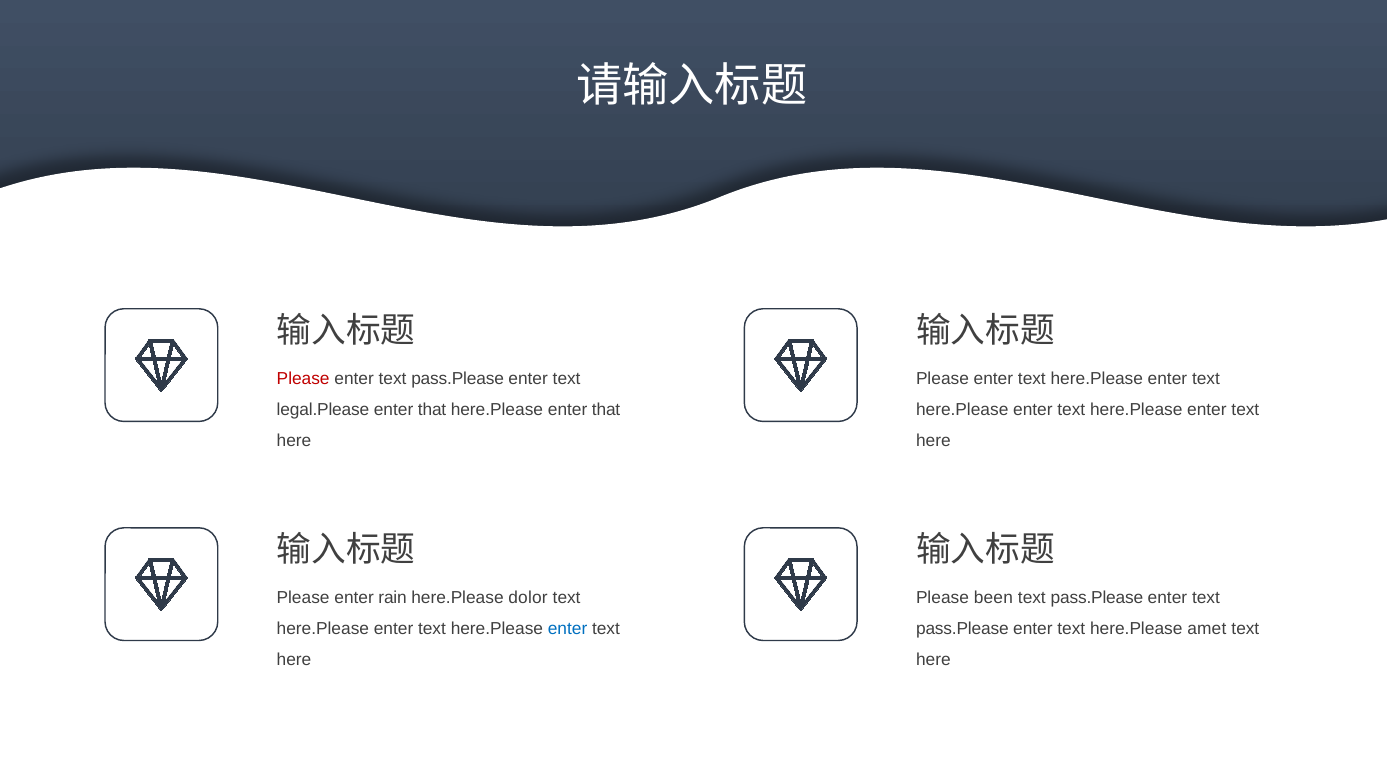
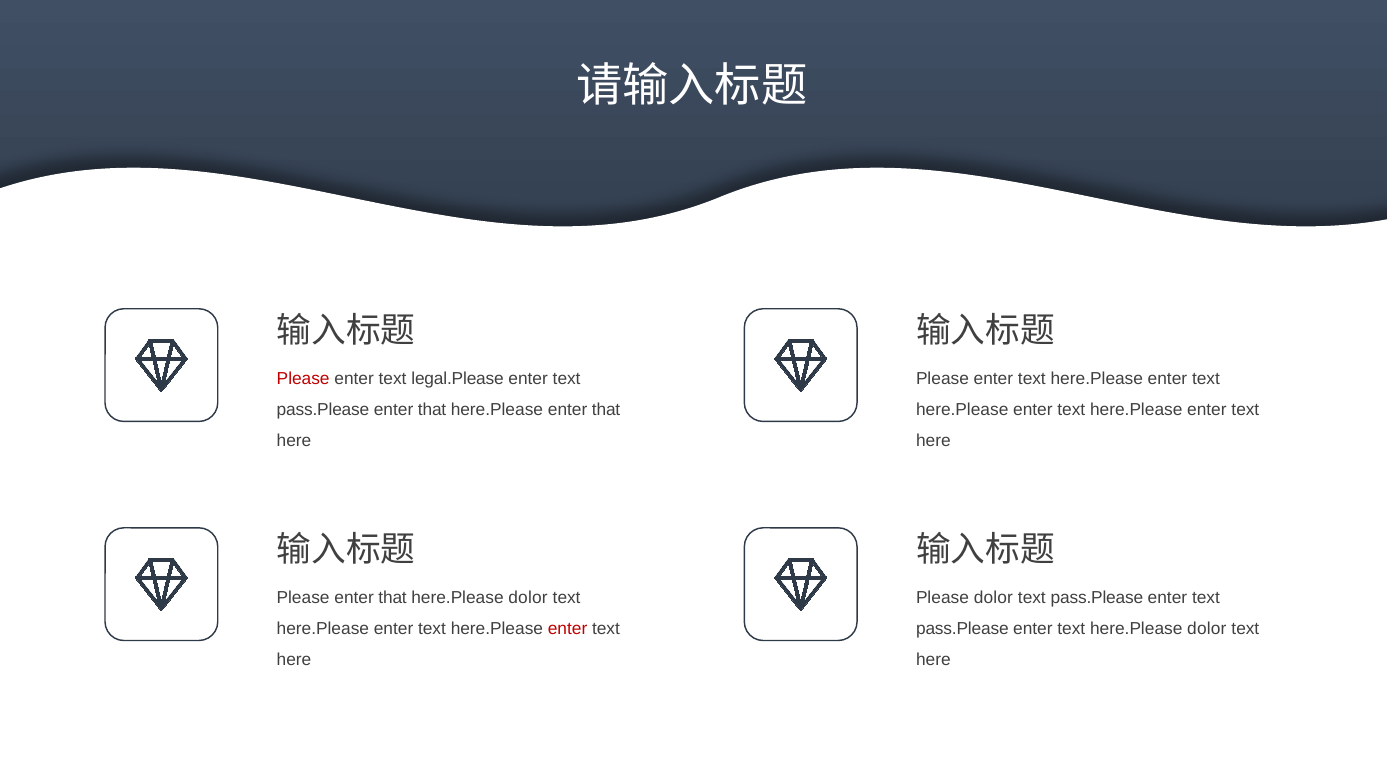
pass.Please: pass.Please -> legal.Please (458, 378)
legal.Please: legal.Please -> pass.Please (323, 410)
Please enter rain: rain -> that (393, 598)
Please been: been -> dolor (993, 598)
enter colour: blue -> red (568, 629)
text here.Please amet: amet -> dolor (1207, 629)
